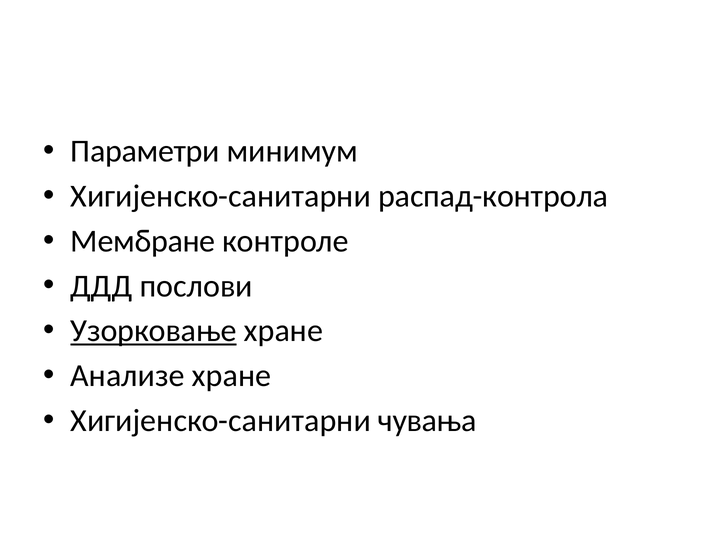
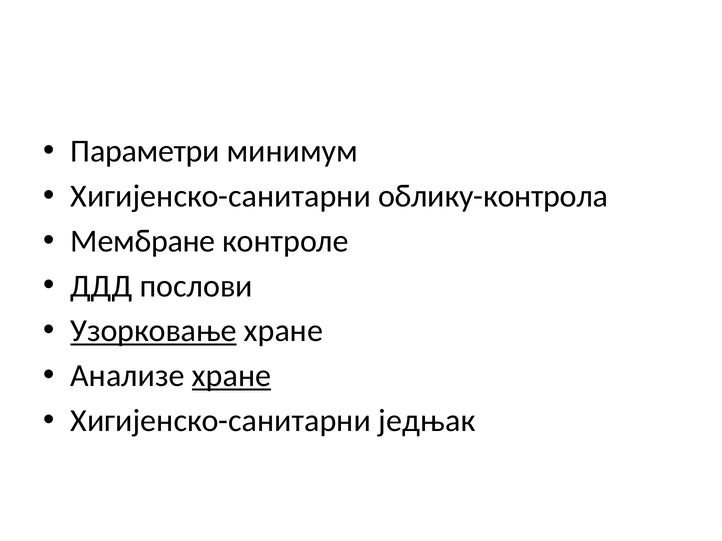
распад-контрола: распад-контрола -> облику-контрола (493, 196)
хране underline: none -> present (232, 376)
чувања: чувања -> једњак (427, 421)
